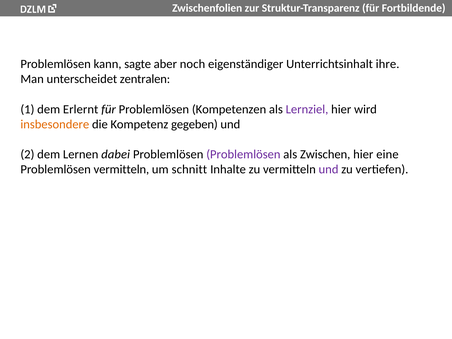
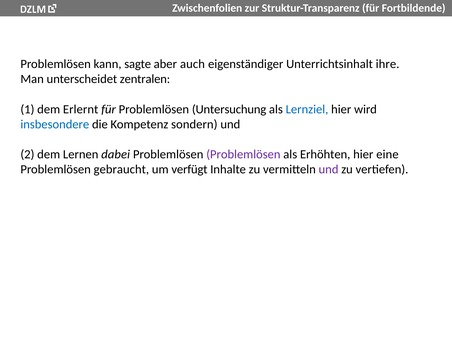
noch: noch -> auch (192, 64)
Kompetenzen: Kompetenzen -> Untersuchung (229, 109)
Lernziel colour: purple -> blue (307, 109)
insbesondere colour: orange -> blue (55, 124)
gegeben: gegeben -> sondern (194, 124)
Zwischen: Zwischen -> Erhöhten (325, 154)
Problemlösen vermitteln: vermitteln -> gebraucht (121, 170)
schnitt: schnitt -> verfügt (189, 170)
